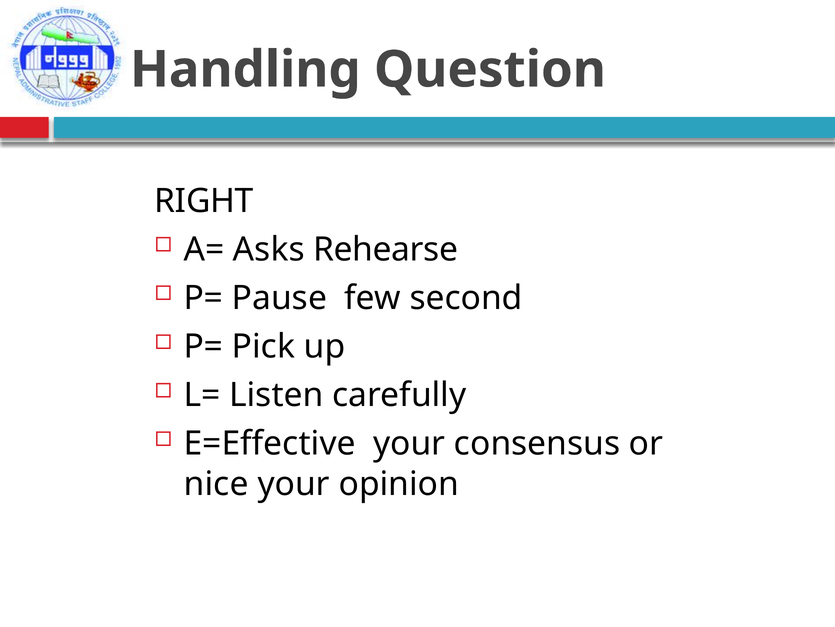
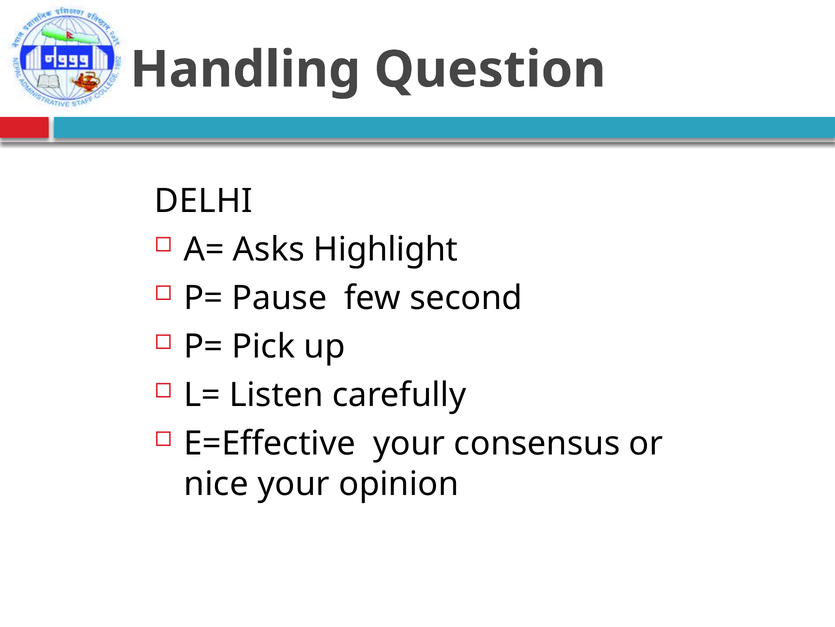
RIGHT: RIGHT -> DELHI (204, 201)
Rehearse: Rehearse -> Highlight (386, 249)
